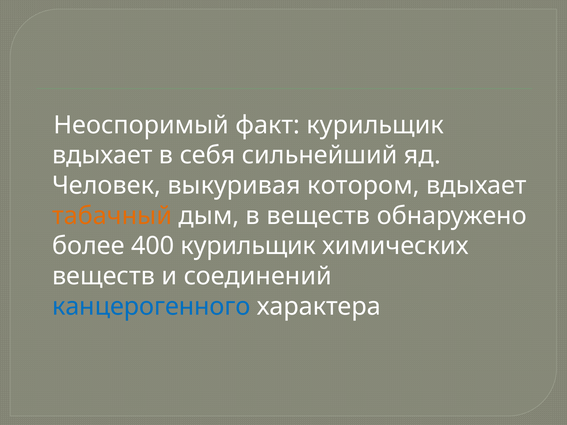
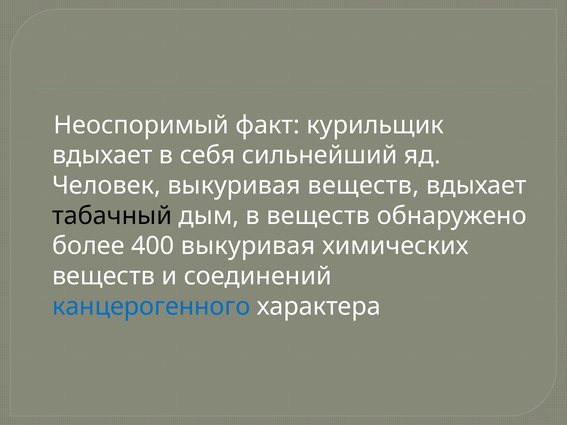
выкуривая котором: котором -> веществ (363, 186)
табачный colour: orange -> black (112, 216)
400 курильщик: курильщик -> выкуривая (248, 246)
